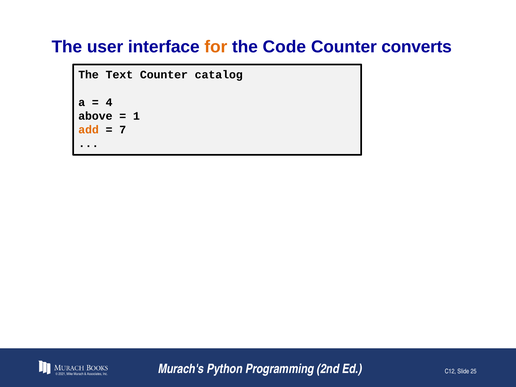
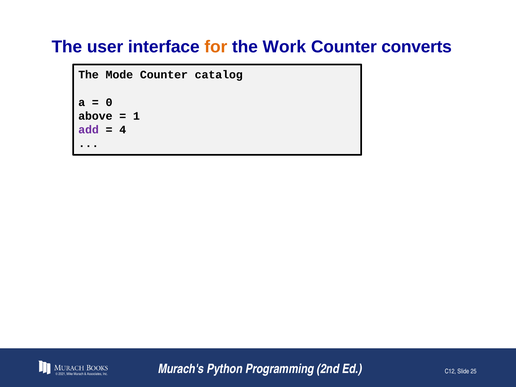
Code: Code -> Work (284, 47)
Text: Text -> Mode (119, 75)
4: 4 -> 0 (109, 102)
add colour: orange -> purple (89, 130)
7: 7 -> 4 (123, 130)
